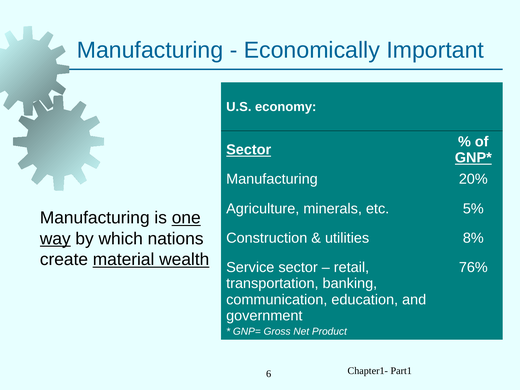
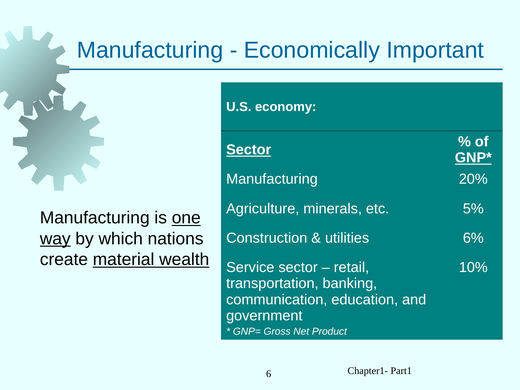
8%: 8% -> 6% (473, 238)
76%: 76% -> 10% (473, 267)
